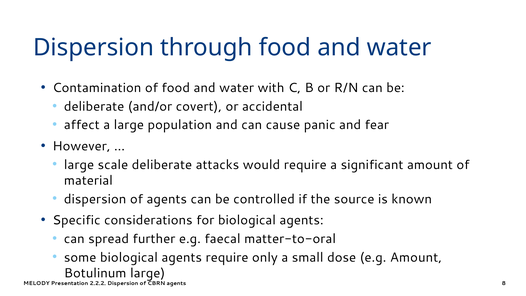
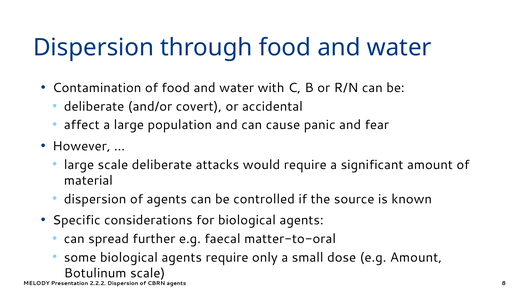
Botulinum large: large -> scale (148, 273)
